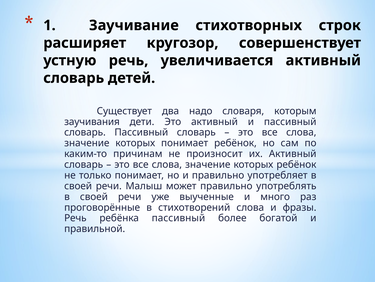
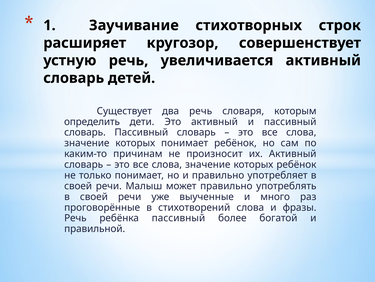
два надо: надо -> речь (201, 111)
заучивания: заучивания -> определить (92, 121)
